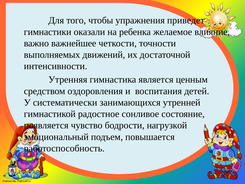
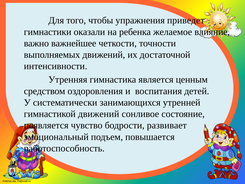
гимнастикой радостное: радостное -> движений (99, 114)
нагрузкой: нагрузкой -> развивает (167, 125)
